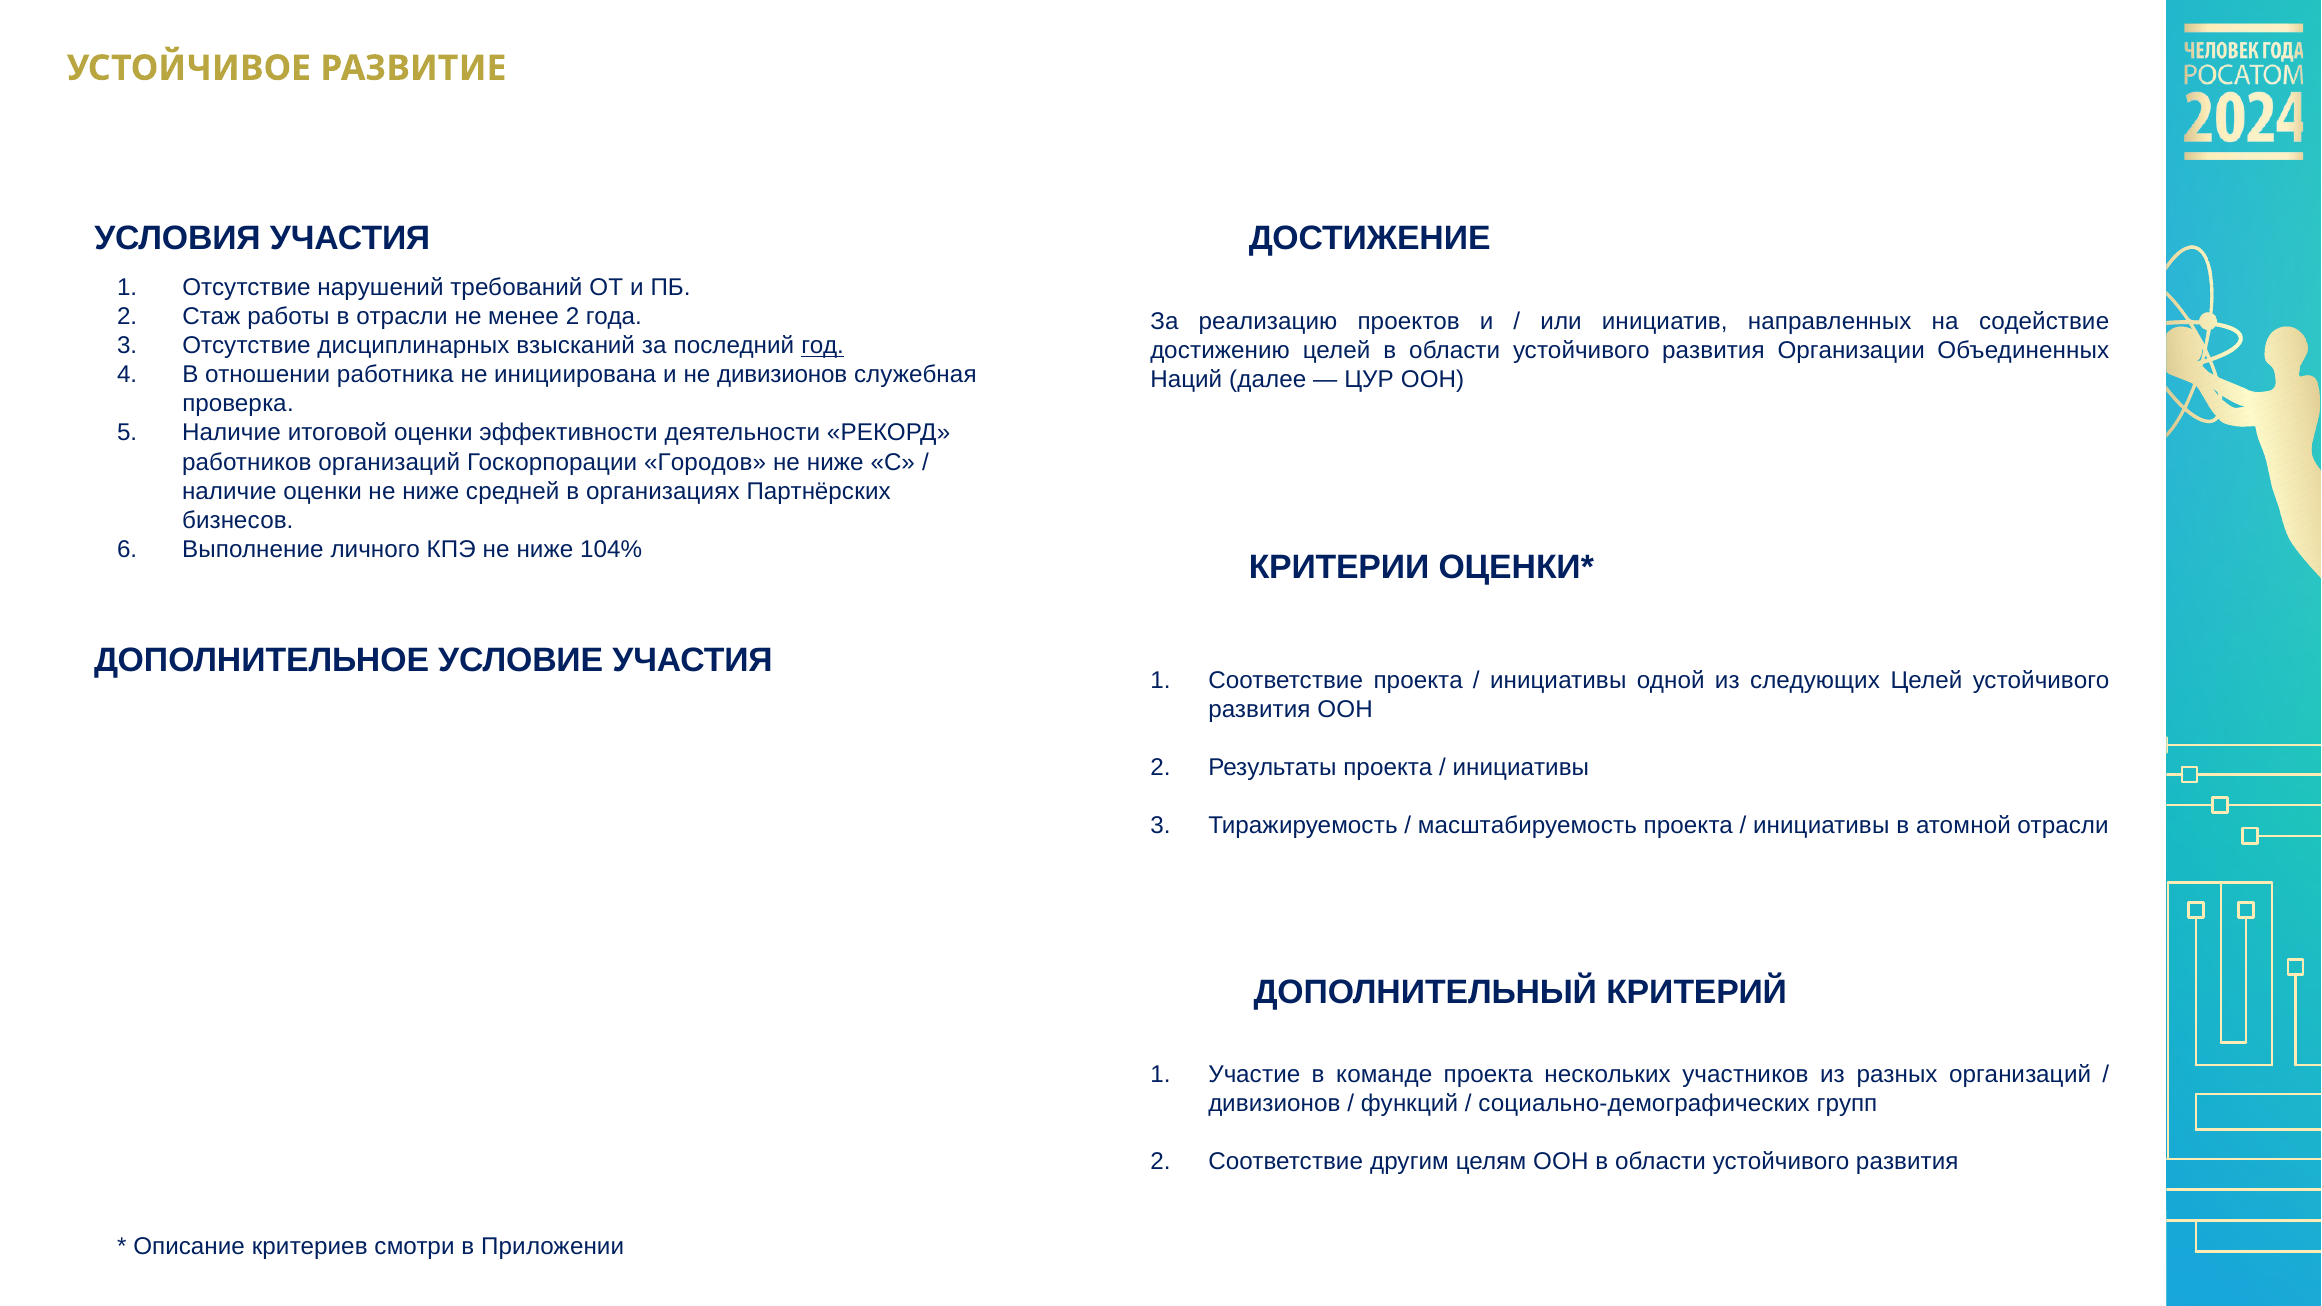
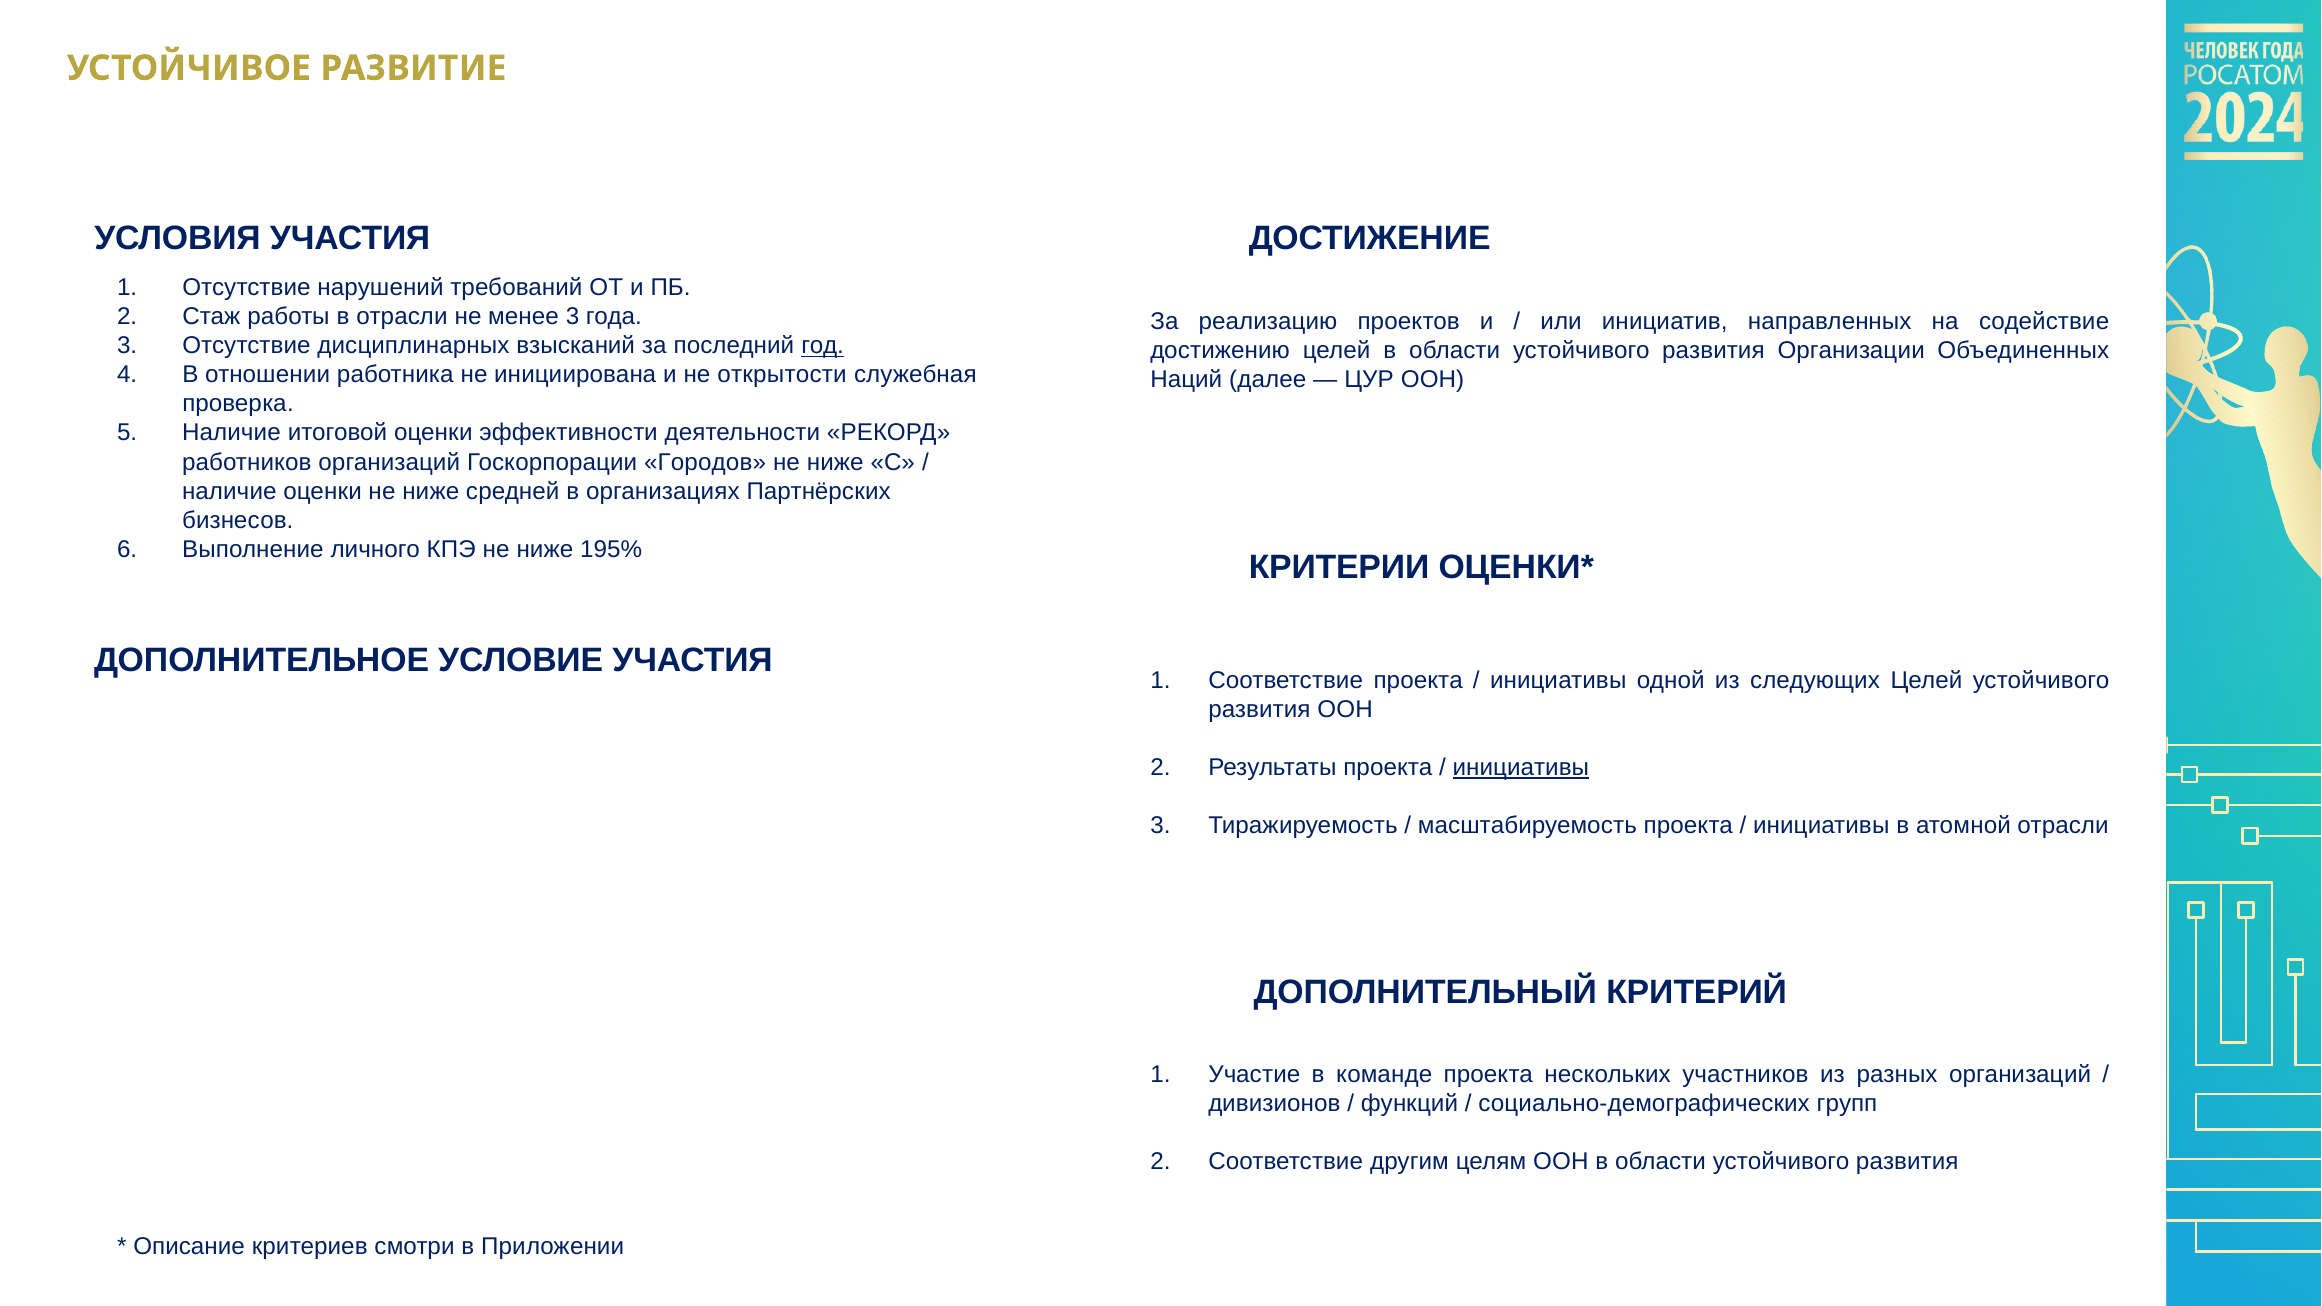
менее 2: 2 -> 3 (573, 317)
не дивизионов: дивизионов -> открытости (782, 375)
104%: 104% -> 195% (611, 549)
инициативы underline: none -> present (1521, 768)
